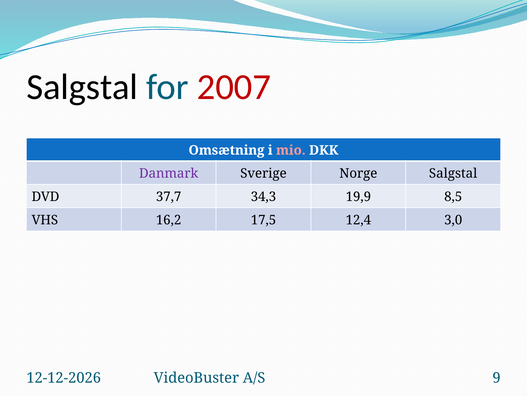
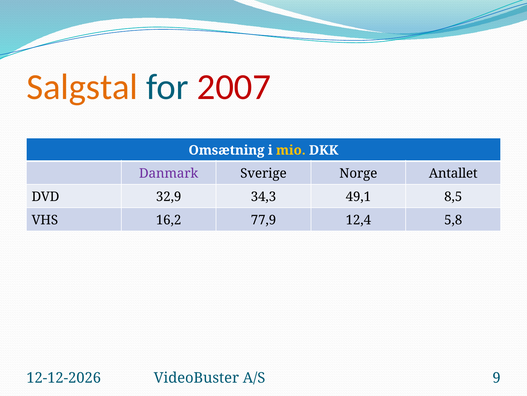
Salgstal colour: black -> orange (82, 87)
mio colour: pink -> yellow (291, 150)
Norge Salgstal: Salgstal -> Antallet (453, 173)
37,7: 37,7 -> 32,9 (169, 196)
19,9: 19,9 -> 49,1 (358, 196)
17,5: 17,5 -> 77,9 (264, 220)
3,0: 3,0 -> 5,8 (453, 220)
